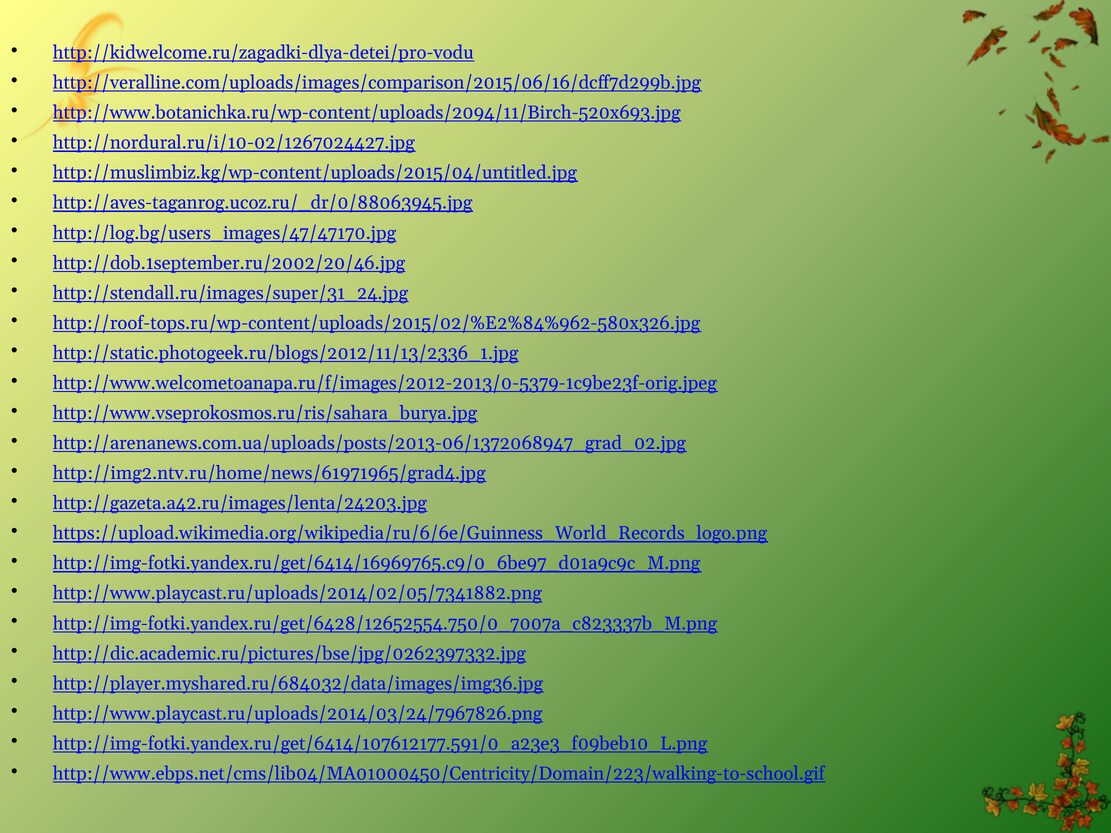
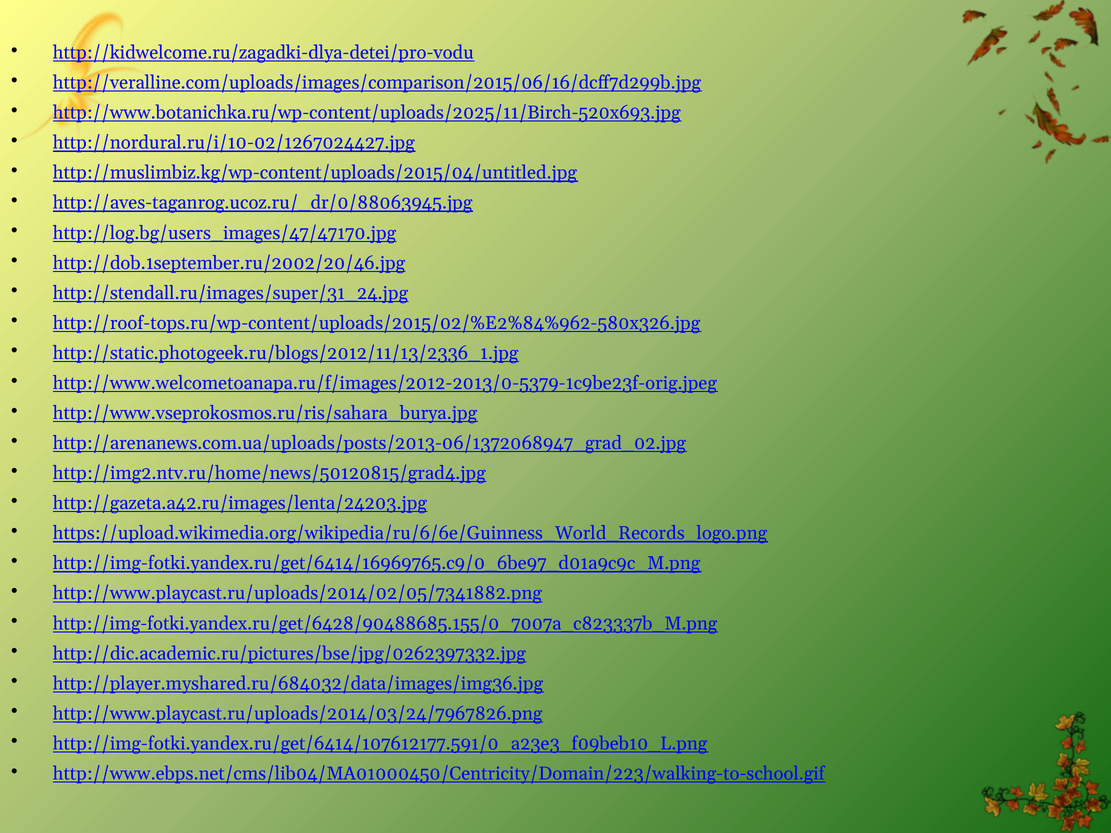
http://www.botanichka.ru/wp-content/uploads/2094/11/Birch-520x693.jpg: http://www.botanichka.ru/wp-content/uploads/2094/11/Birch-520x693.jpg -> http://www.botanichka.ru/wp-content/uploads/2025/11/Birch-520x693.jpg (367, 113)
http://img2.ntv.ru/home/news/61971965/grad4.jpg: http://img2.ntv.ru/home/news/61971965/grad4.jpg -> http://img2.ntv.ru/home/news/50120815/grad4.jpg (269, 473)
http://img-fotki.yandex.ru/get/6428/12652554.750/0_7007a_c823337b_M.png: http://img-fotki.yandex.ru/get/6428/12652554.750/0_7007a_c823337b_M.png -> http://img-fotki.yandex.ru/get/6428/90488685.155/0_7007a_c823337b_M.png (385, 624)
